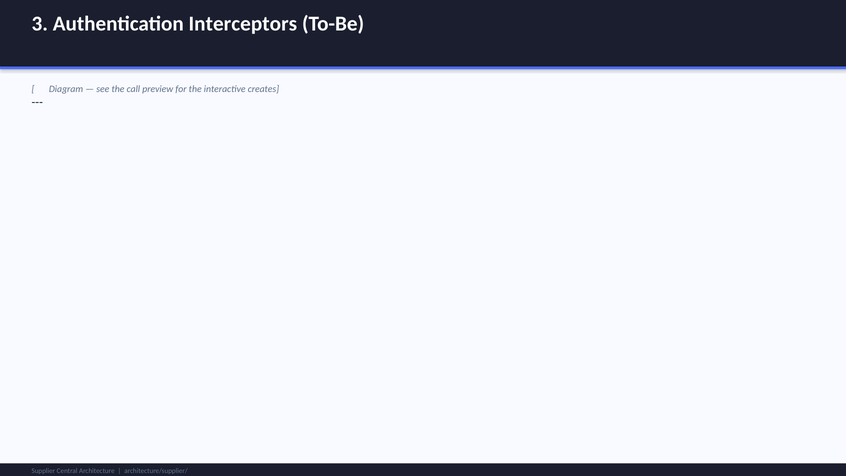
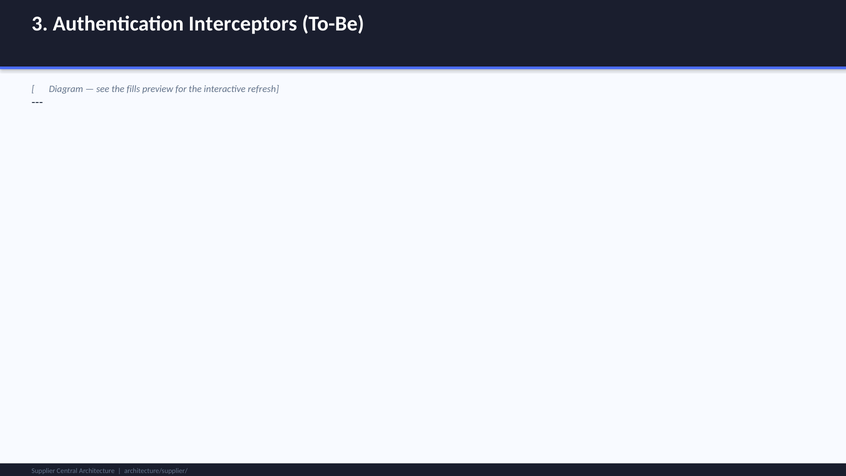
call: call -> fills (133, 89)
creates: creates -> refresh (263, 89)
